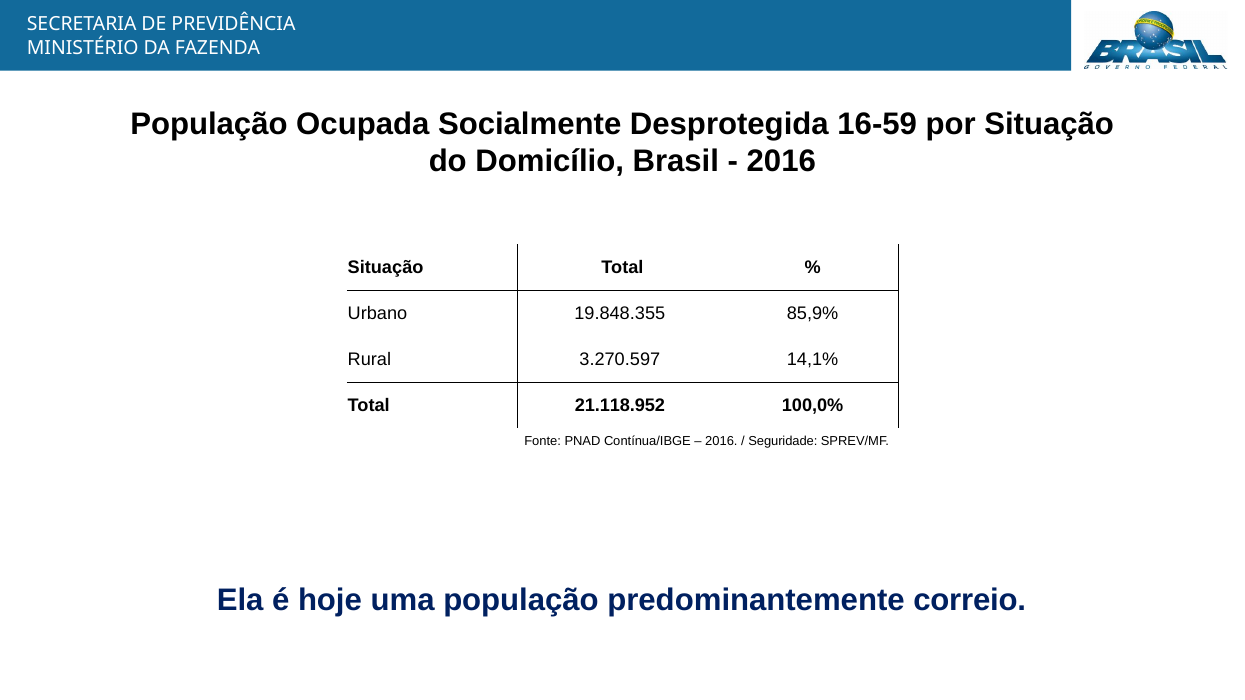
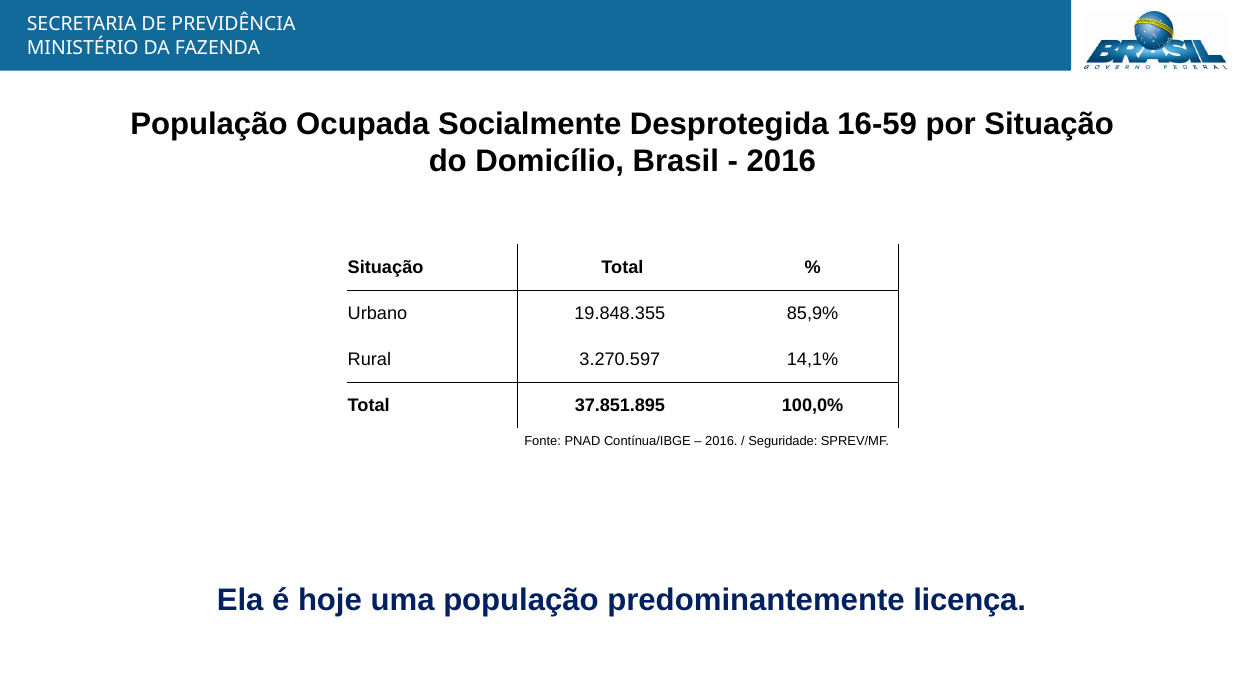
21.118.952: 21.118.952 -> 37.851.895 (620, 406)
correio: correio -> licença (970, 600)
